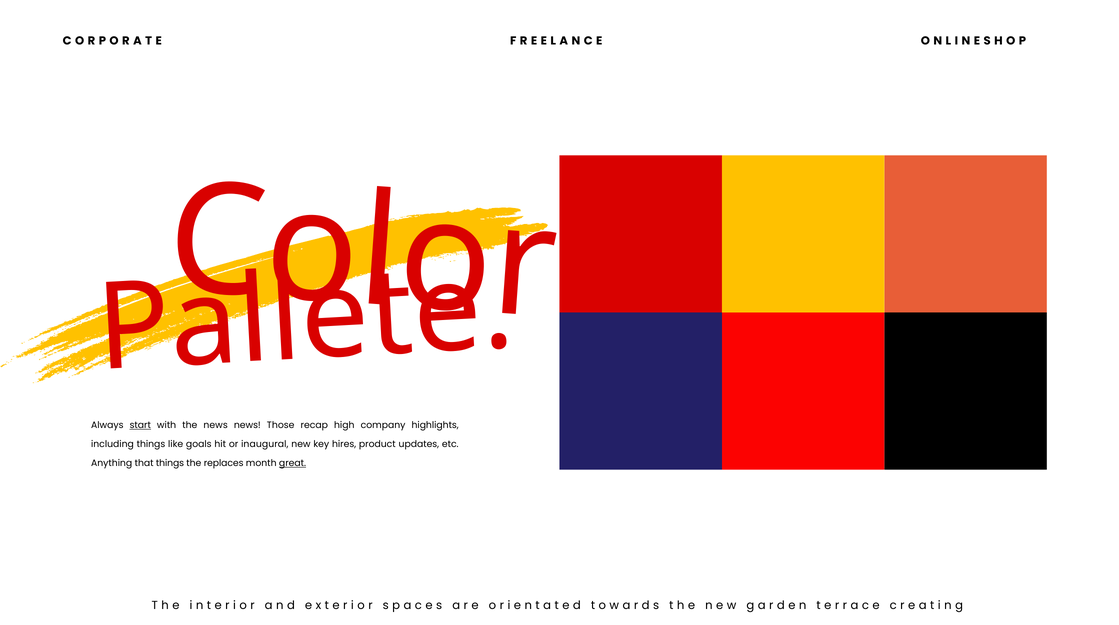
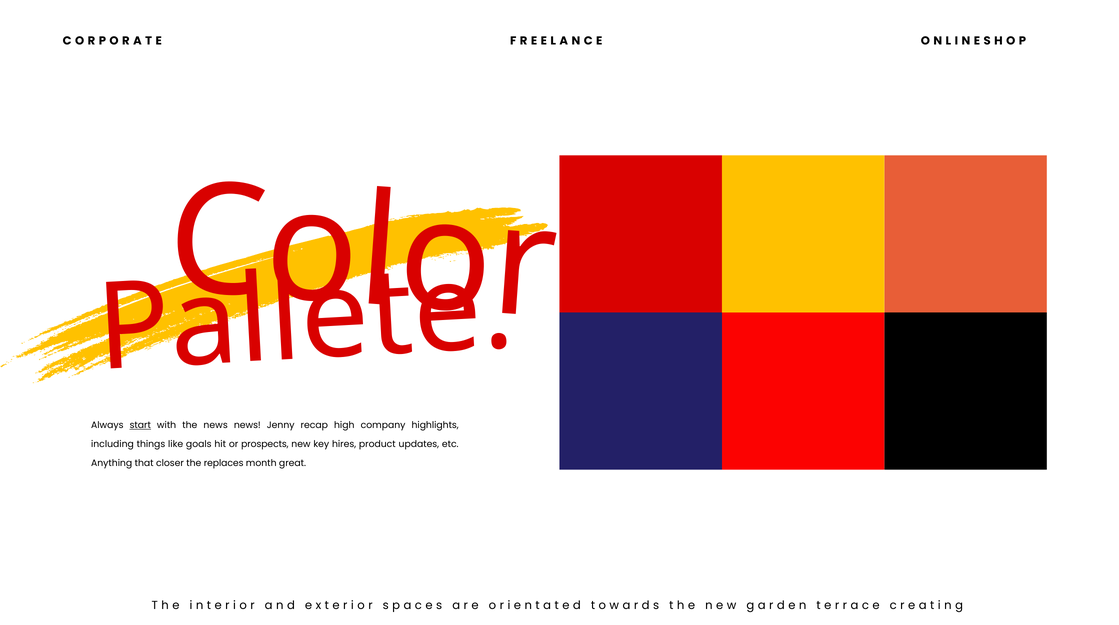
Those: Those -> Jenny (281, 426)
inaugural: inaugural -> prospects (265, 445)
that things: things -> closer (170, 463)
great underline: present -> none (293, 463)
